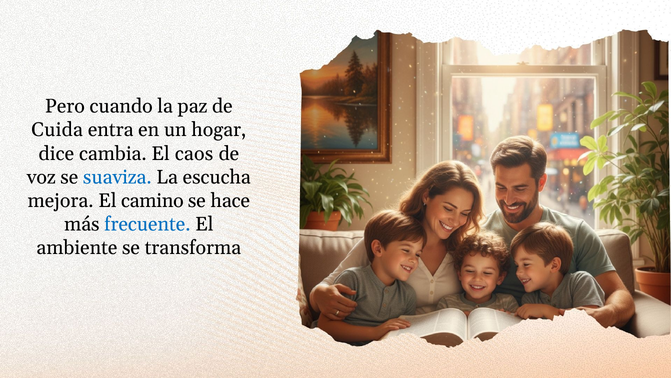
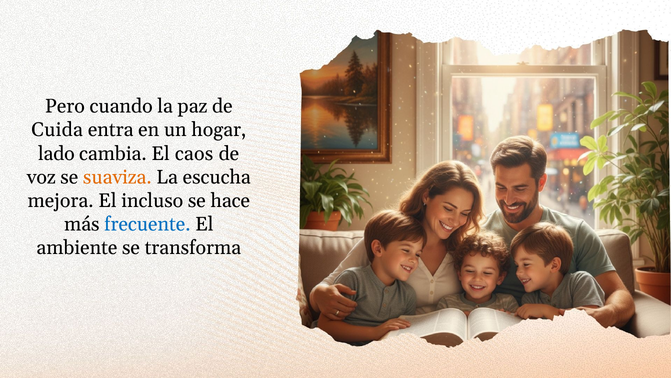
dice: dice -> lado (56, 153)
suaviza colour: blue -> orange (117, 177)
camino: camino -> incluso (152, 200)
